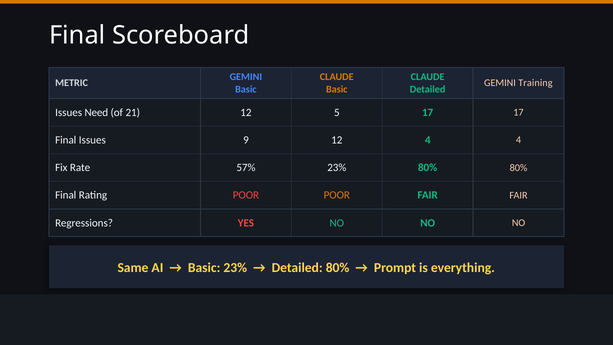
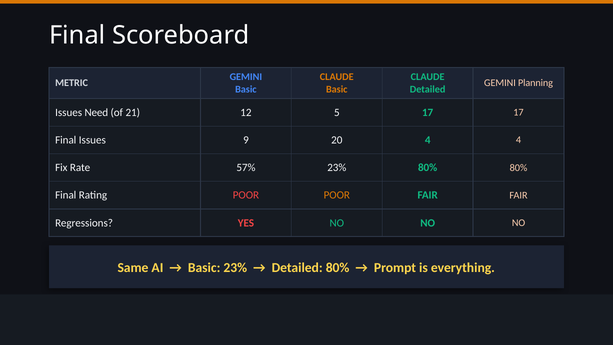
Training: Training -> Planning (536, 83)
9 12: 12 -> 20 (337, 140)
